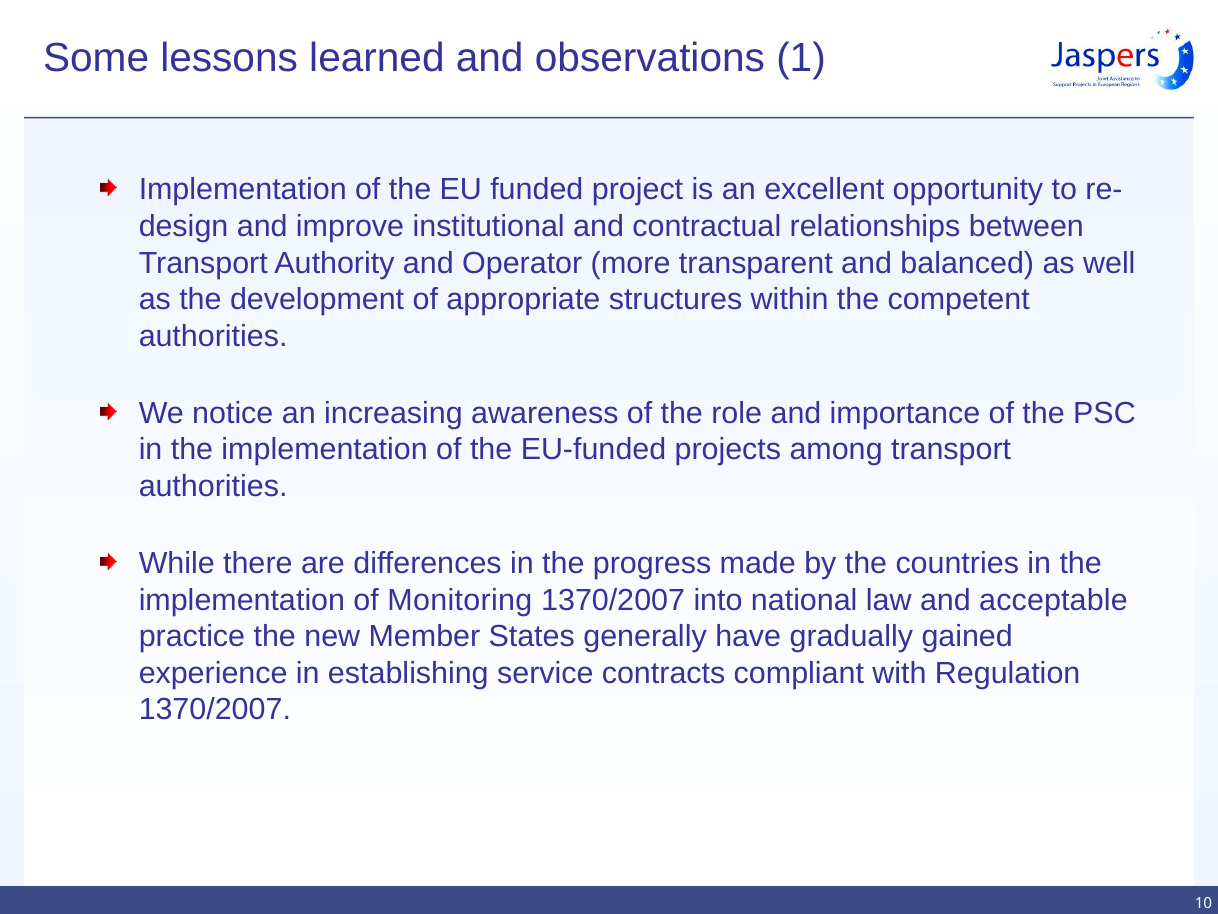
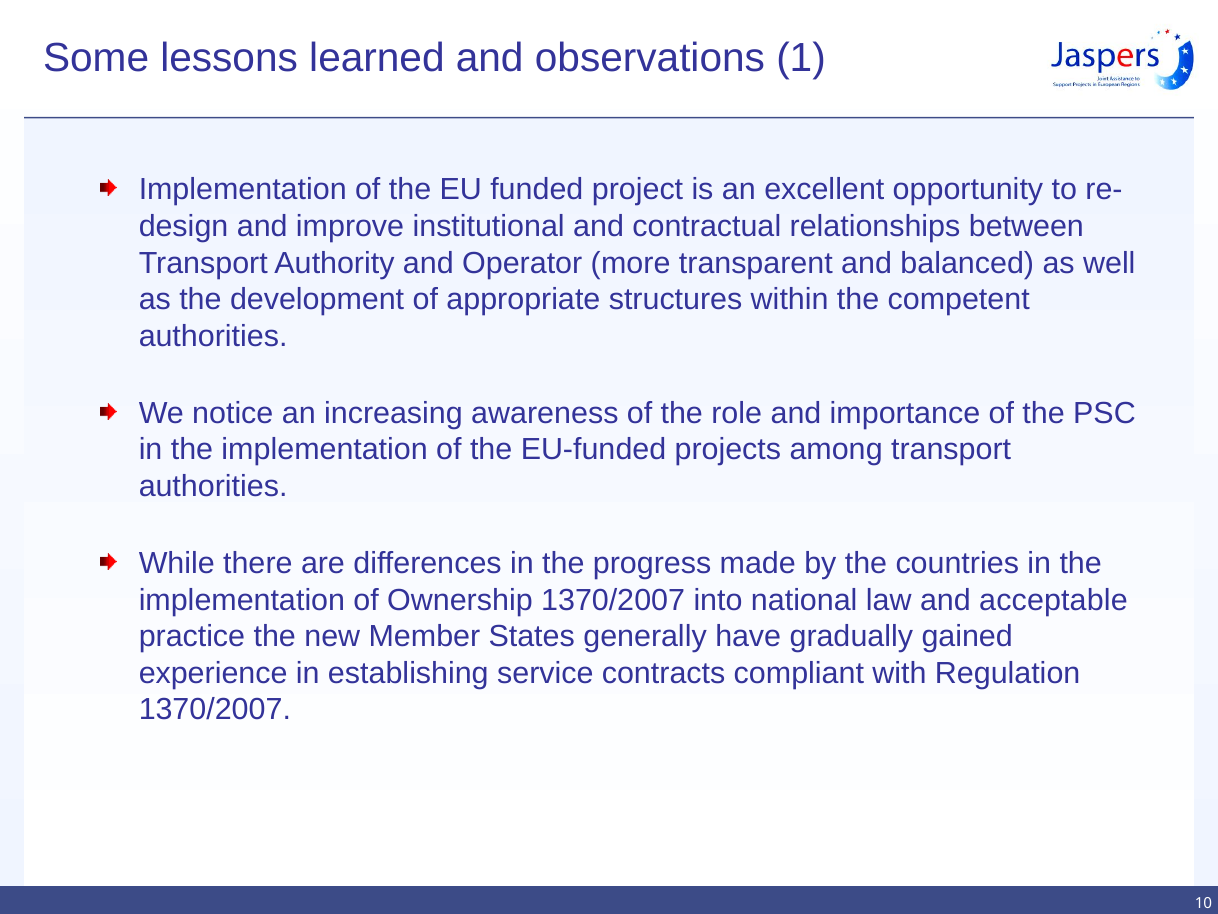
Monitoring: Monitoring -> Ownership (460, 600)
